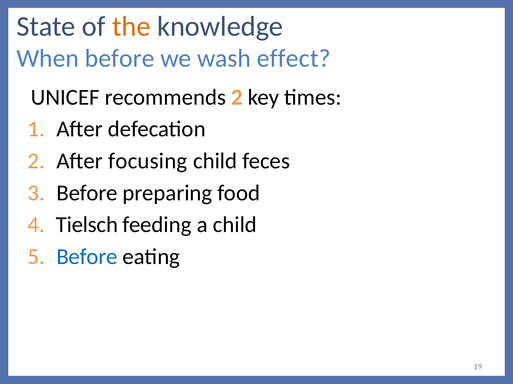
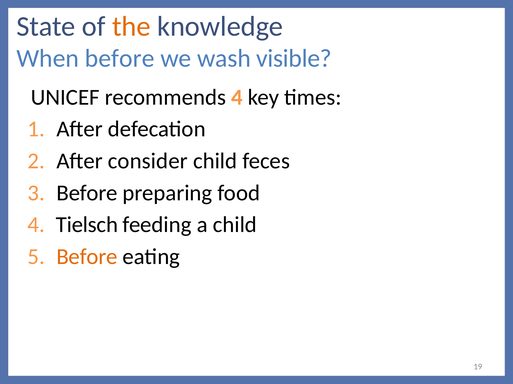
effect: effect -> visible (294, 59)
recommends 2: 2 -> 4 (237, 97)
focusing: focusing -> consider (148, 161)
Before colour: blue -> orange (87, 257)
